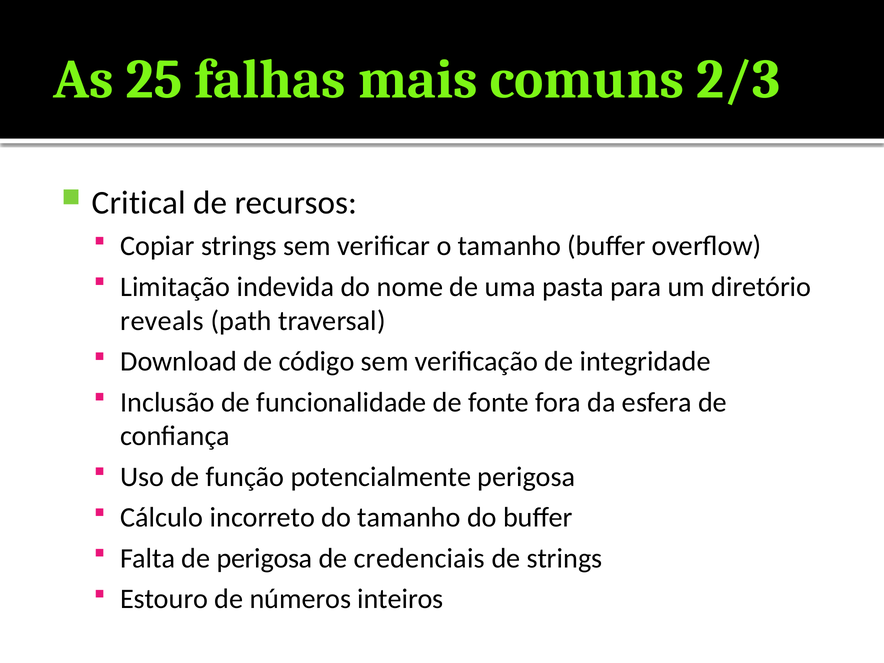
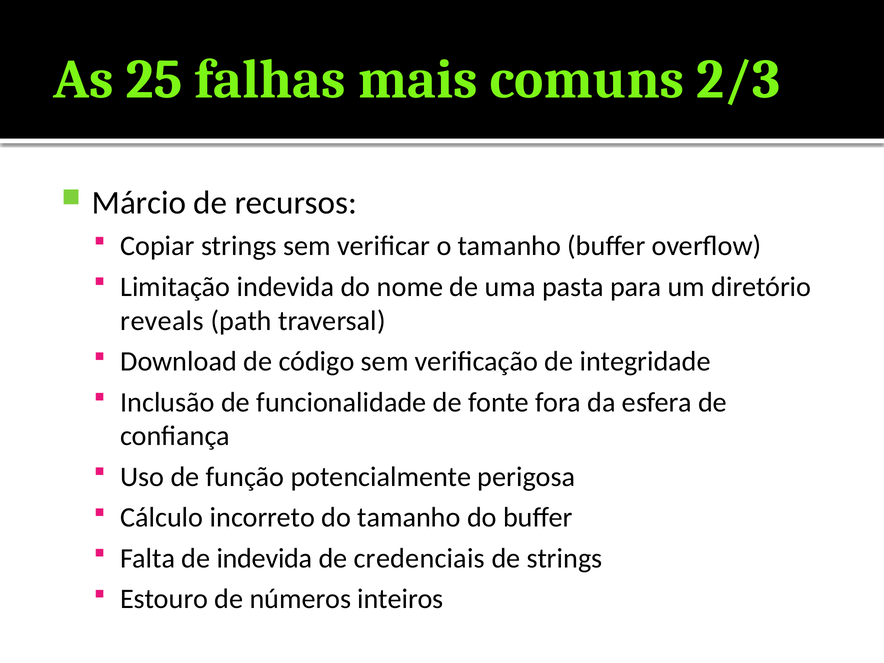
Critical: Critical -> Márcio (139, 203)
de perigosa: perigosa -> indevida (265, 558)
